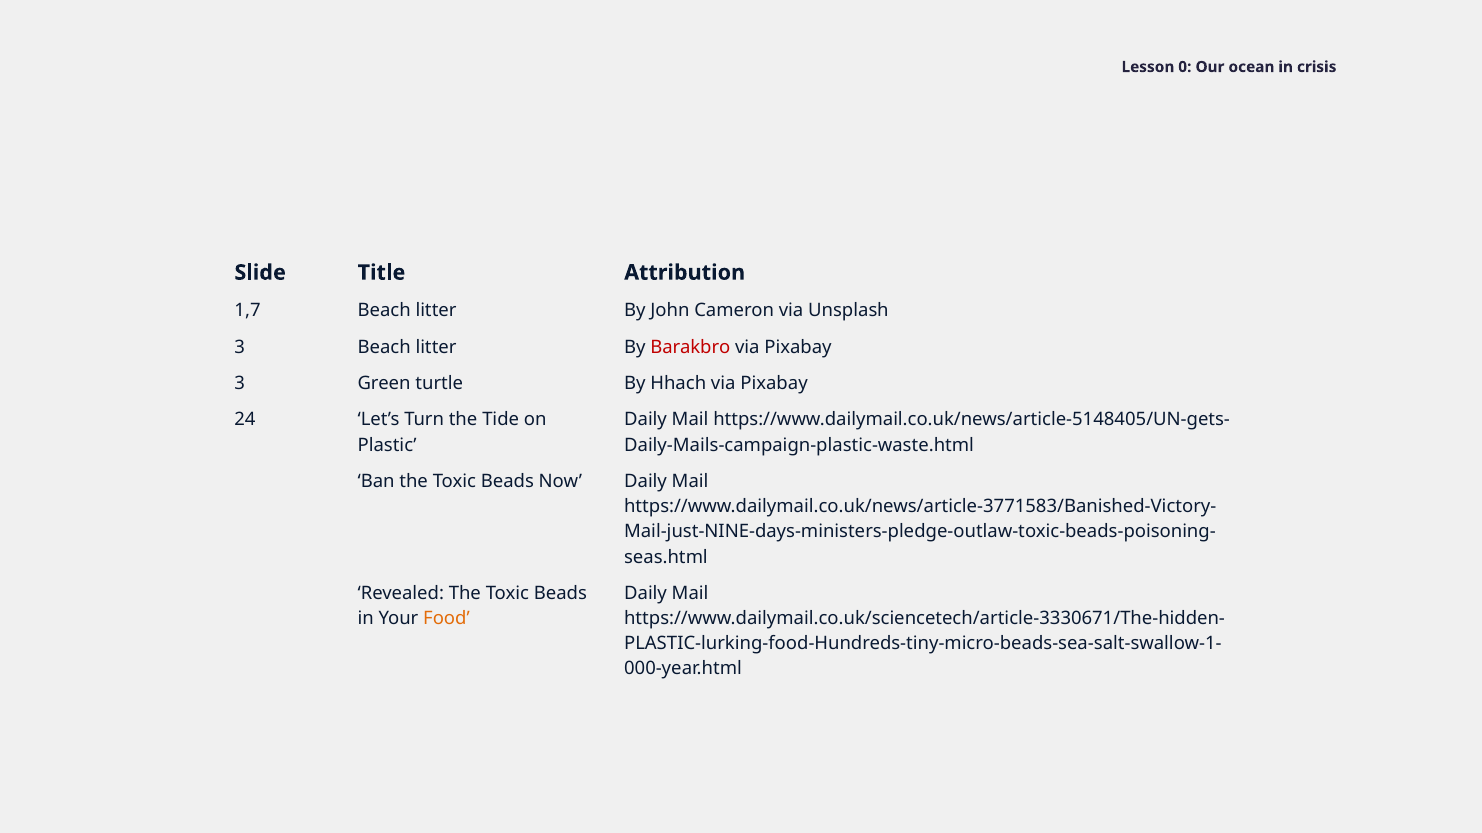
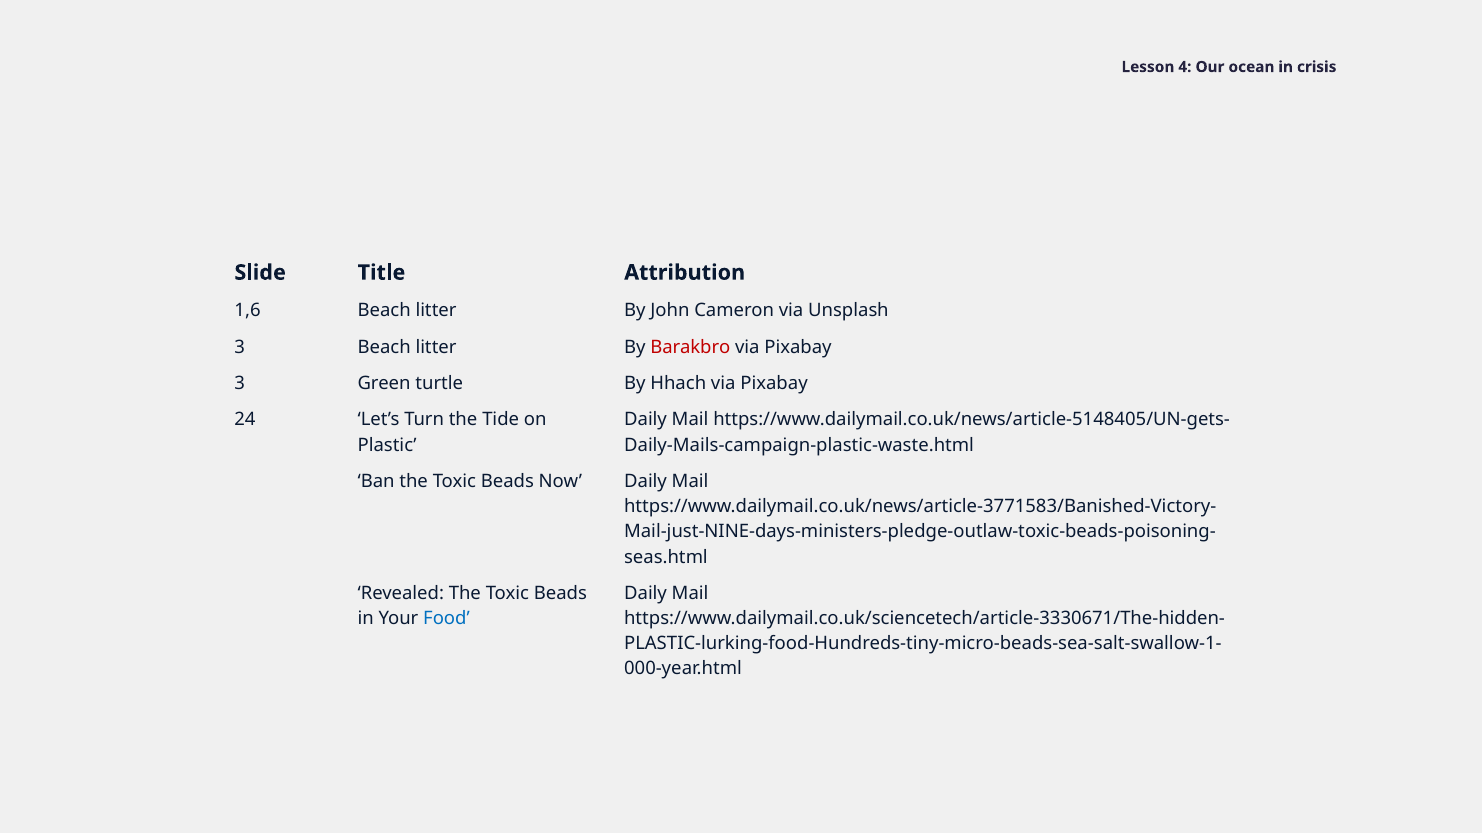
0: 0 -> 4 (1185, 67)
1,7: 1,7 -> 1,6 (248, 311)
Food colour: orange -> blue (446, 619)
